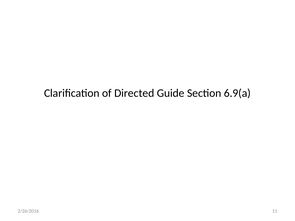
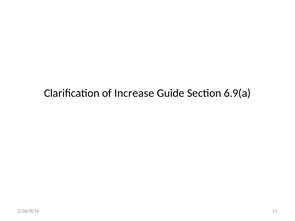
Directed: Directed -> Increase (134, 93)
